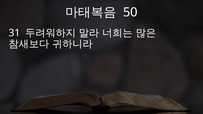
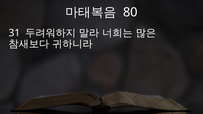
50: 50 -> 80 (130, 12)
